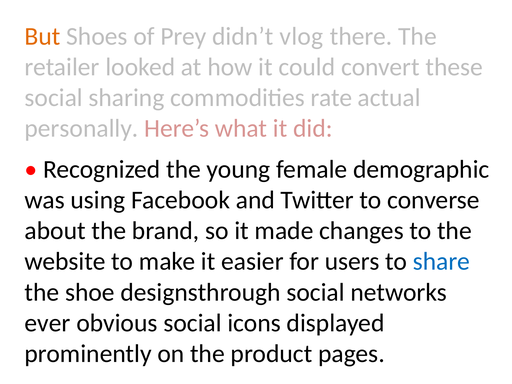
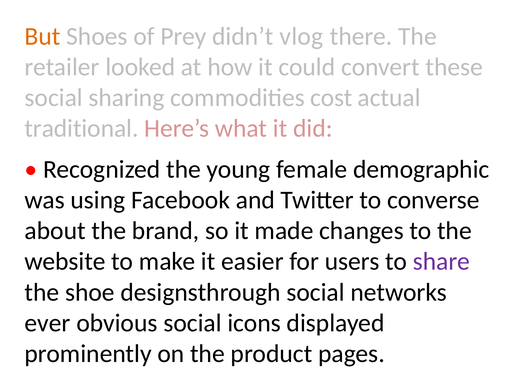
rate: rate -> cost (331, 98)
personally: personally -> traditional (81, 128)
share colour: blue -> purple (441, 262)
